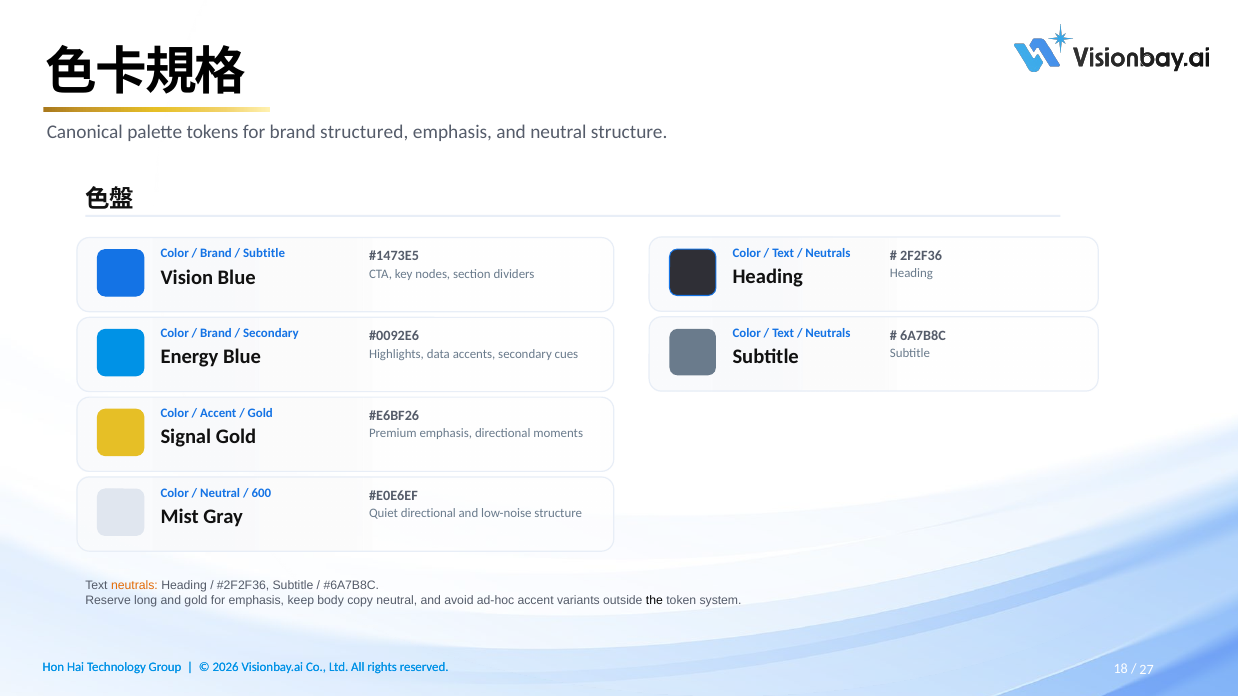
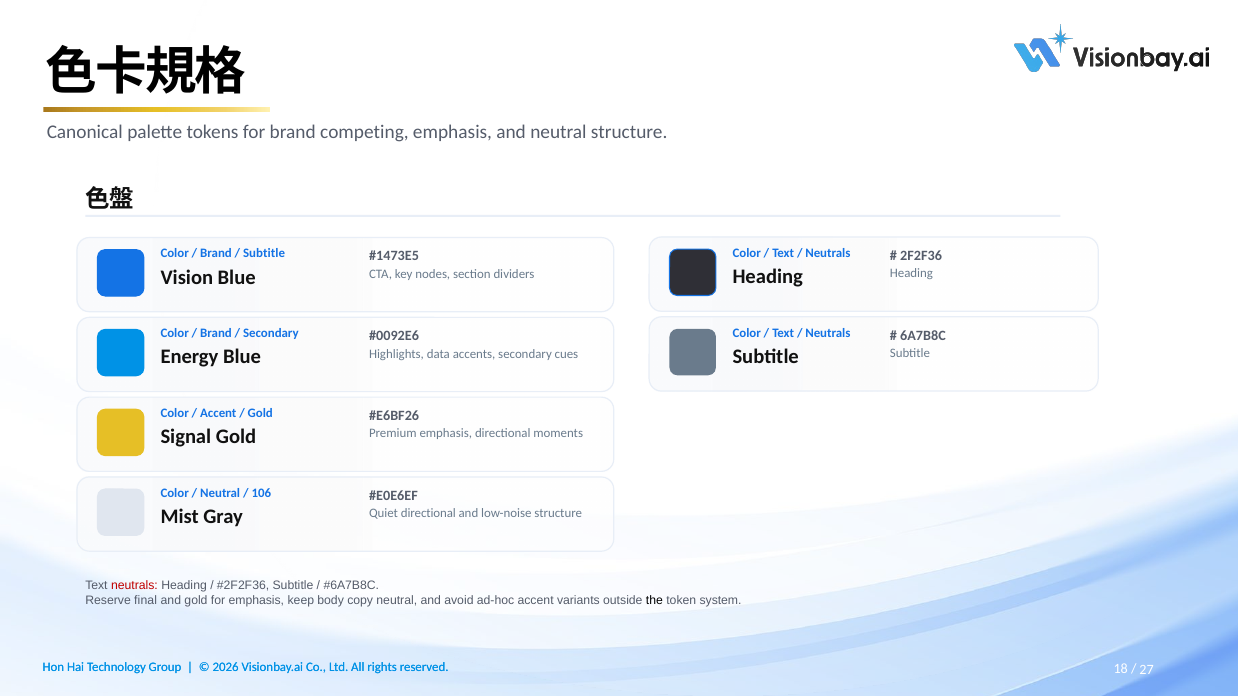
structured: structured -> competing (364, 132)
600: 600 -> 106 (261, 493)
neutrals colour: orange -> red (134, 586)
long: long -> final (146, 600)
